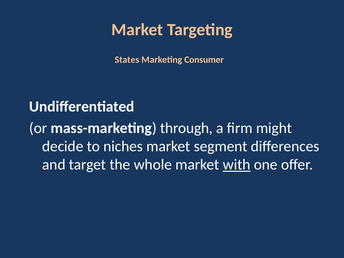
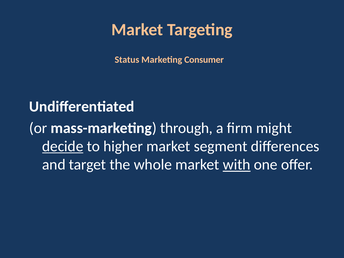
States: States -> Status (127, 60)
decide underline: none -> present (63, 146)
niches: niches -> higher (123, 146)
